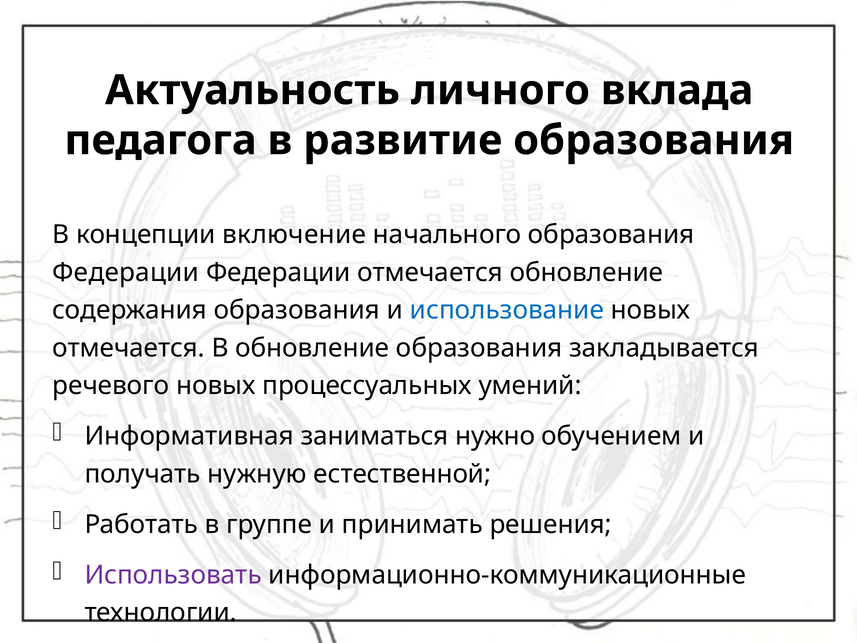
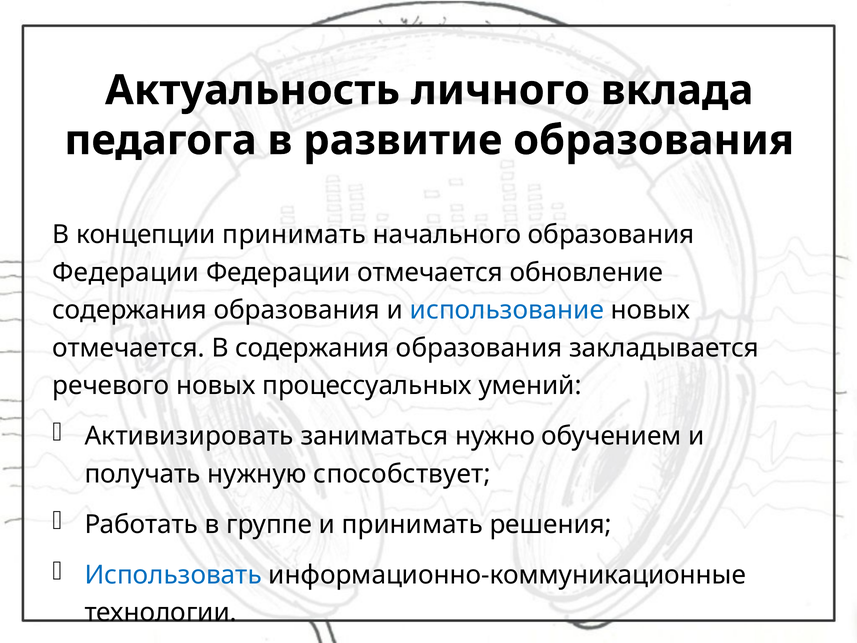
концепции включение: включение -> принимать (294, 235)
В обновление: обновление -> содержания (312, 348)
Информативная: Информативная -> Активизировать (189, 436)
естественной: естественной -> способствует (402, 474)
Использовать colour: purple -> blue (173, 575)
